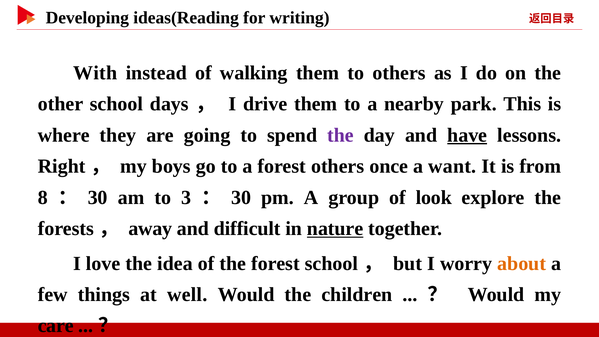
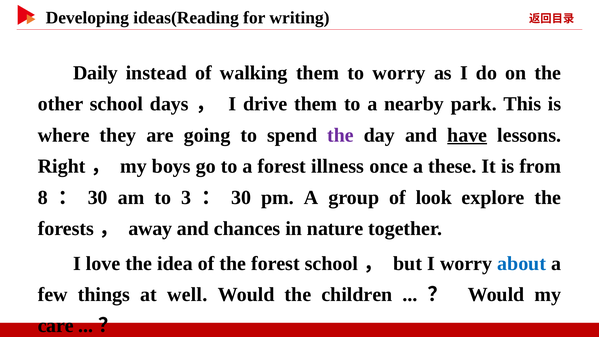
With: With -> Daily (95, 73)
to others: others -> worry (399, 73)
forest others: others -> illness (338, 166)
want: want -> these (452, 166)
difficult: difficult -> chances (247, 229)
nature underline: present -> none (335, 229)
about colour: orange -> blue (522, 263)
